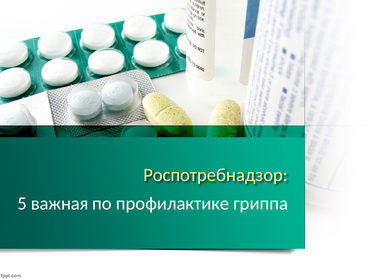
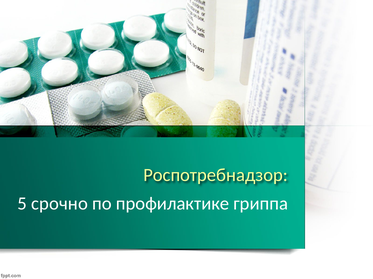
важная: важная -> срочно (59, 204)
